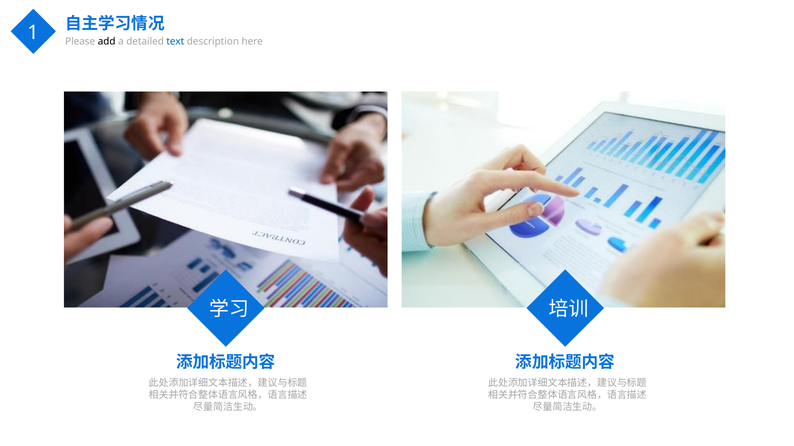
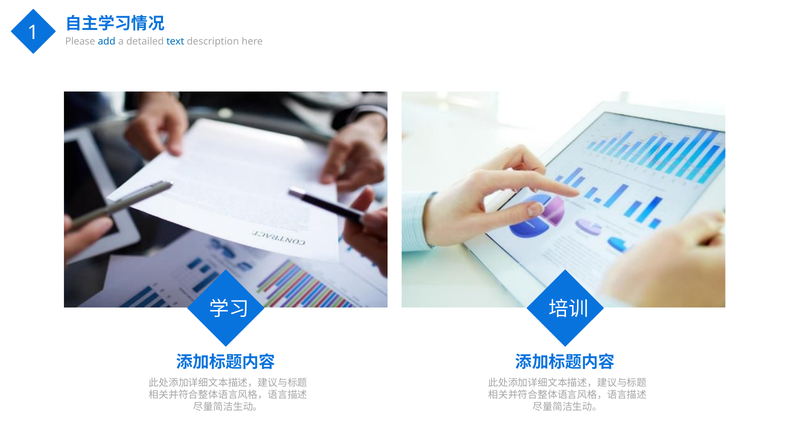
add colour: black -> blue (107, 41)
